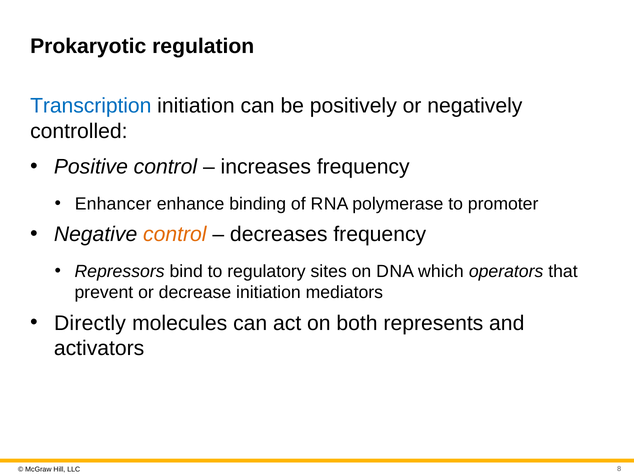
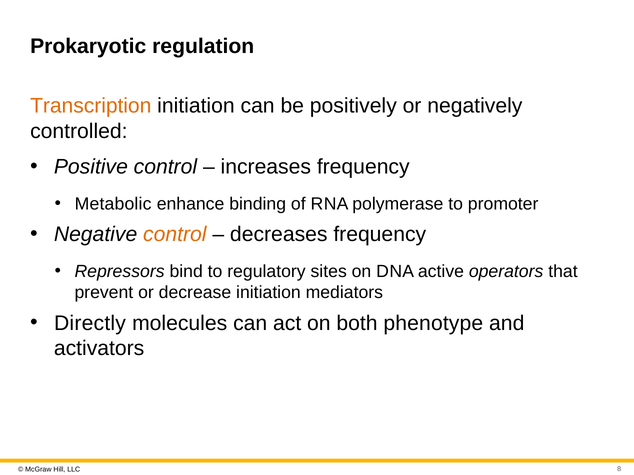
Transcription colour: blue -> orange (91, 106)
Enhancer: Enhancer -> Metabolic (113, 204)
which: which -> active (441, 272)
represents: represents -> phenotype (433, 324)
